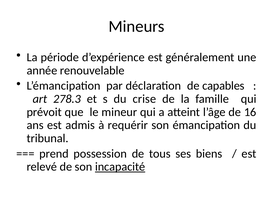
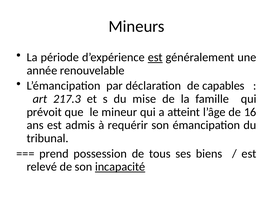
est underline: none -> present (155, 57)
278.3: 278.3 -> 217.3 (67, 99)
crise: crise -> mise (144, 99)
